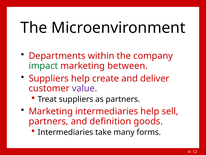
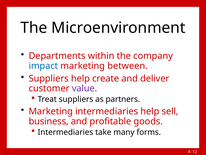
impact colour: green -> blue (43, 66)
partners: partners -> business (49, 121)
definition: definition -> profitable (110, 121)
